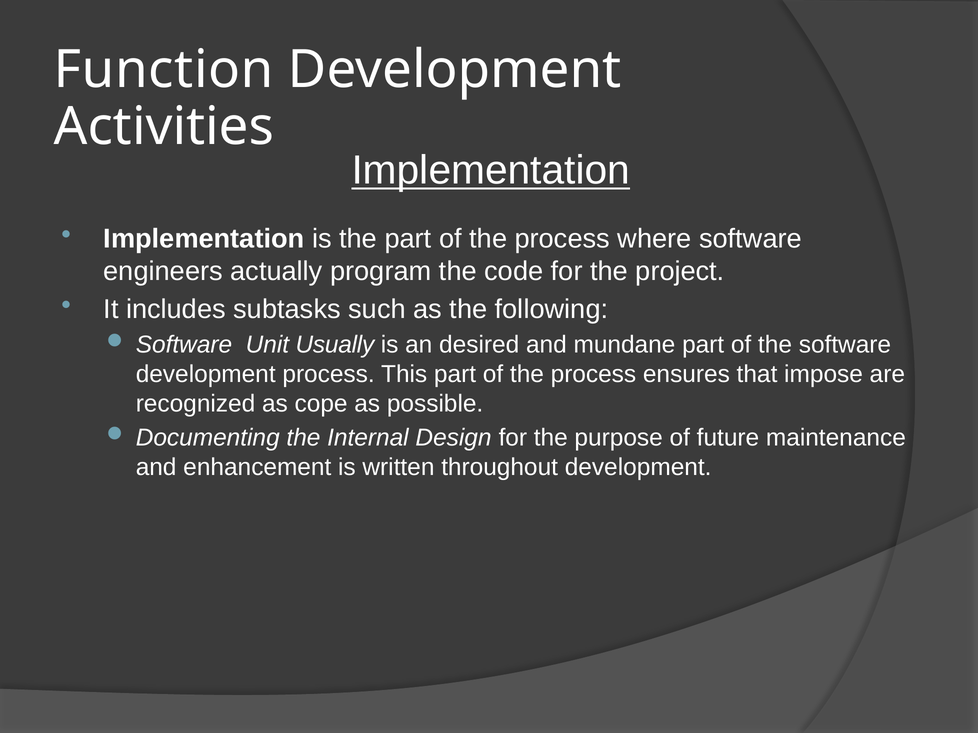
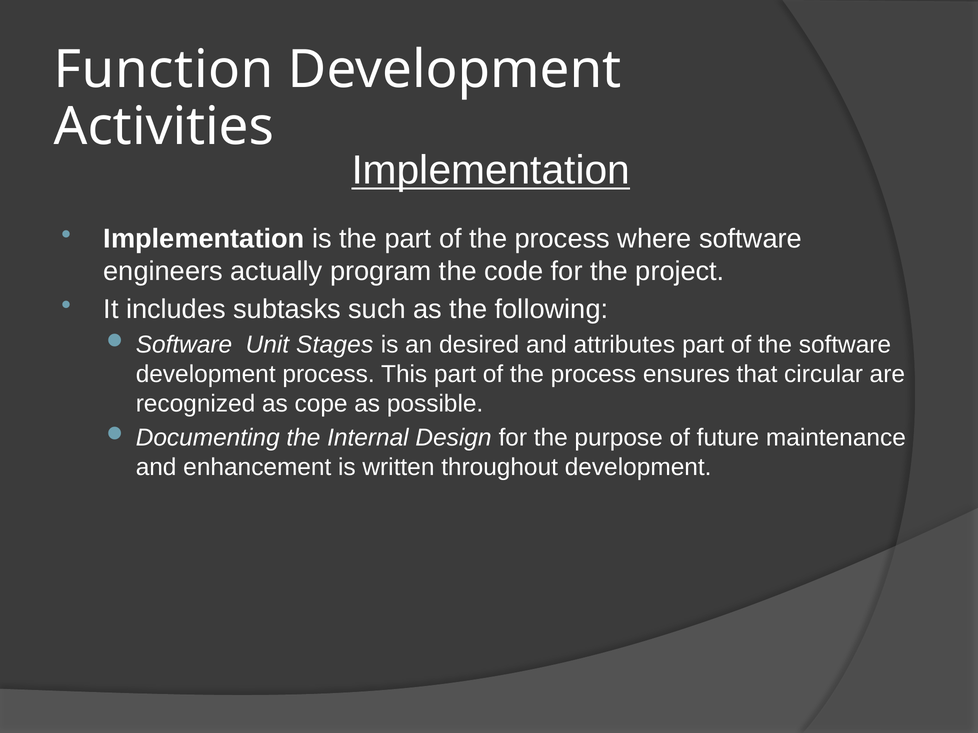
Usually: Usually -> Stages (335, 345)
mundane: mundane -> attributes (624, 345)
impose: impose -> circular (824, 375)
